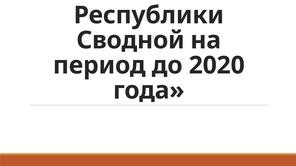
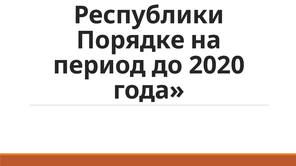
Сводной: Сводной -> Порядке (131, 40)
